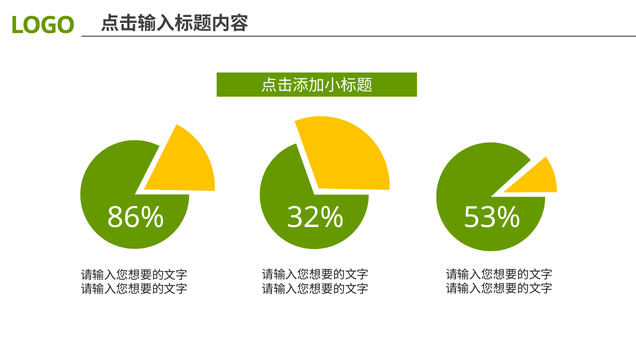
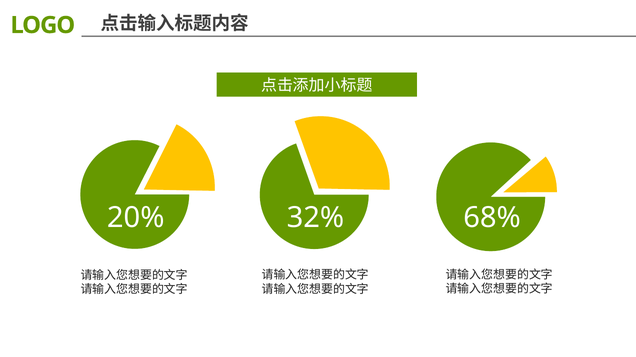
86%: 86% -> 20% (136, 218)
53%: 53% -> 68% (492, 218)
